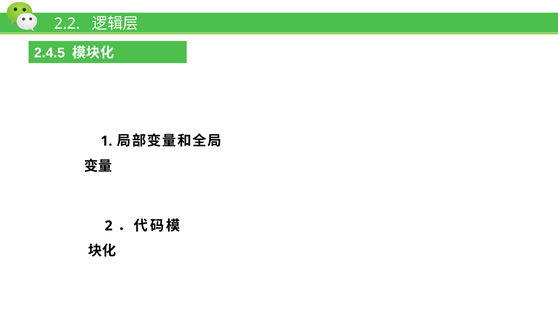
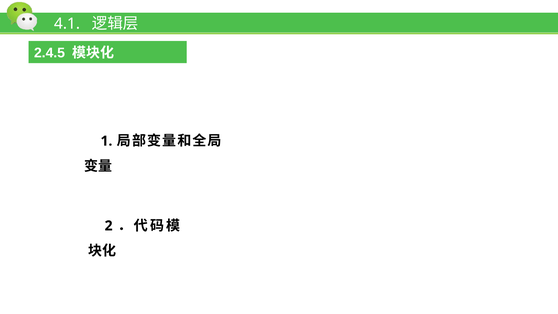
2.2: 2.2 -> 4.1 (67, 24)
